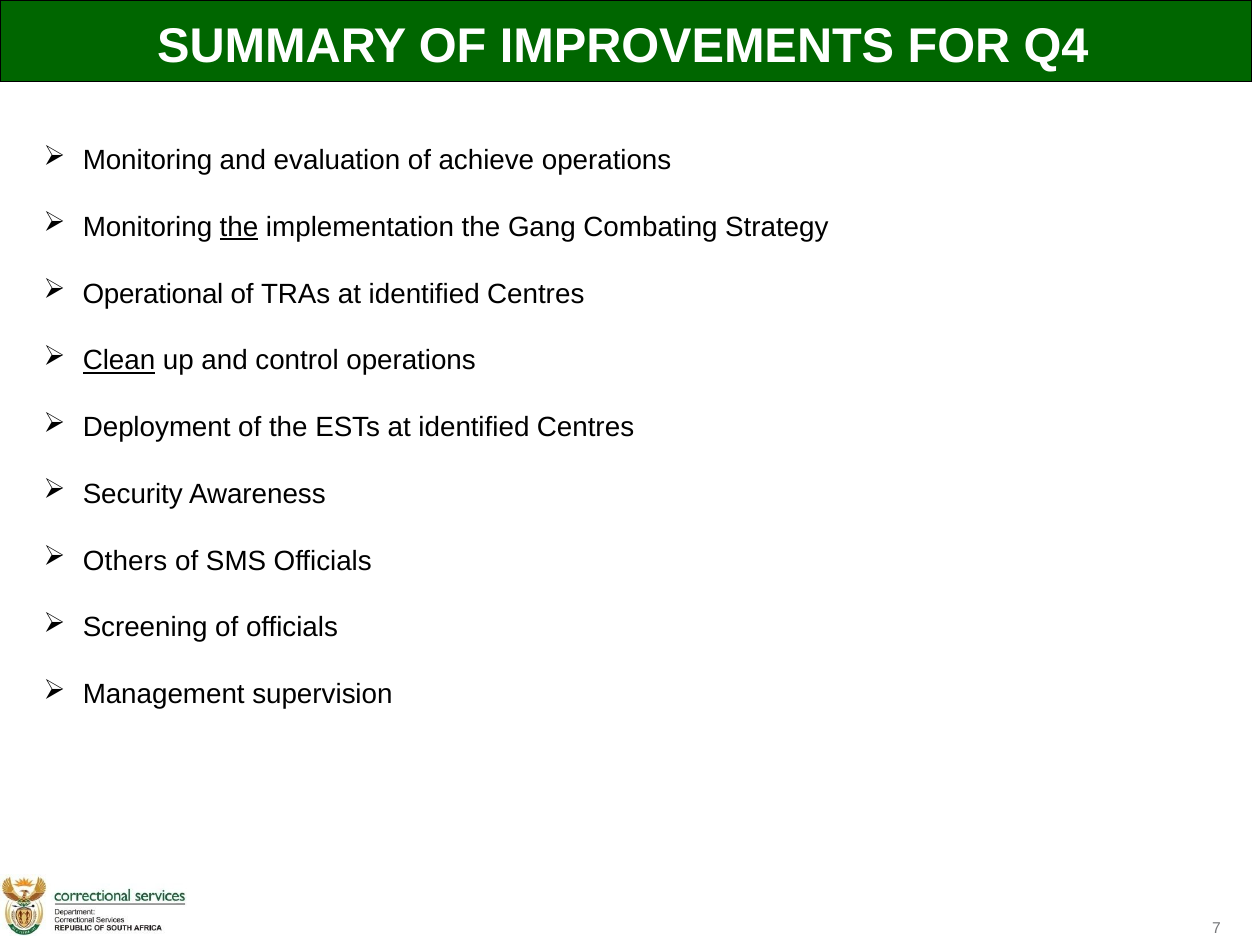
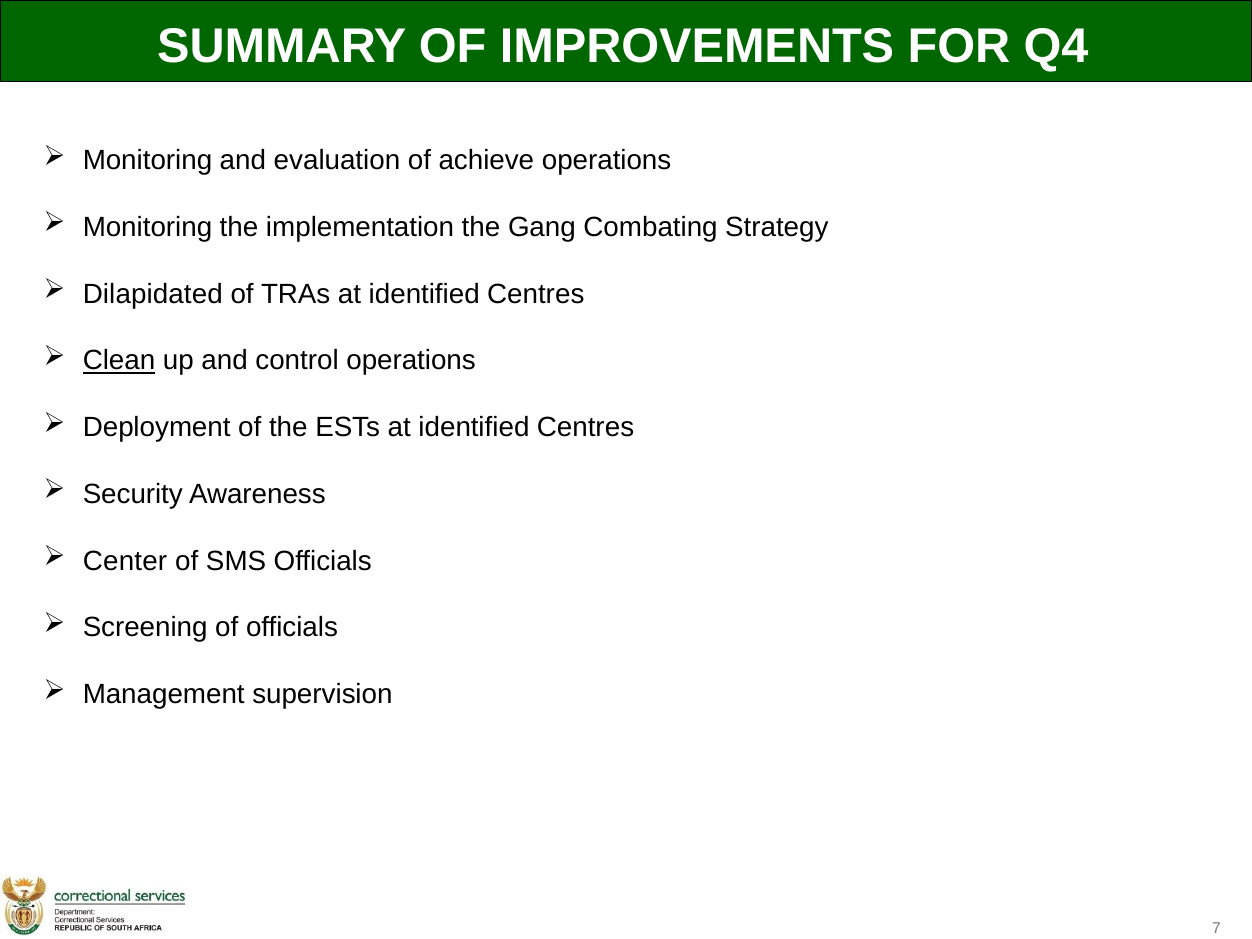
the underline: present -> none (239, 227)
Operational: Operational -> Dilapidated (153, 294)
Others: Others -> Center (125, 561)
